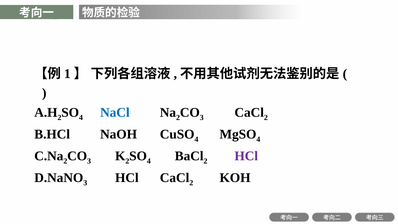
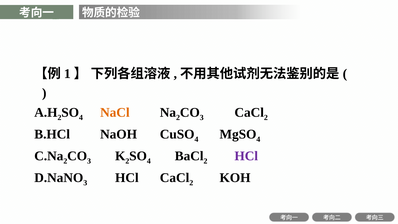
NaCl colour: blue -> orange (115, 112)
